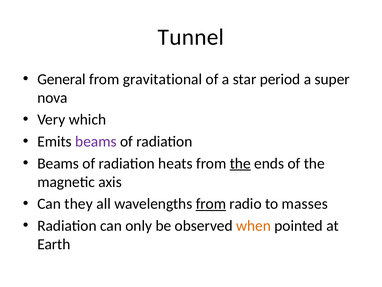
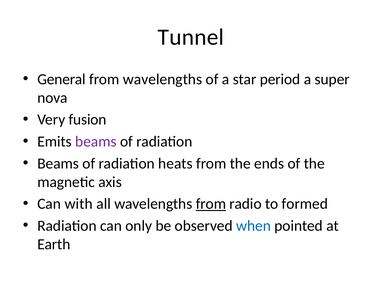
from gravitational: gravitational -> wavelengths (162, 79)
which: which -> fusion (88, 119)
the underline: present -> none (240, 163)
they: they -> with (79, 203)
masses: masses -> formed (305, 203)
when colour: orange -> blue (254, 225)
